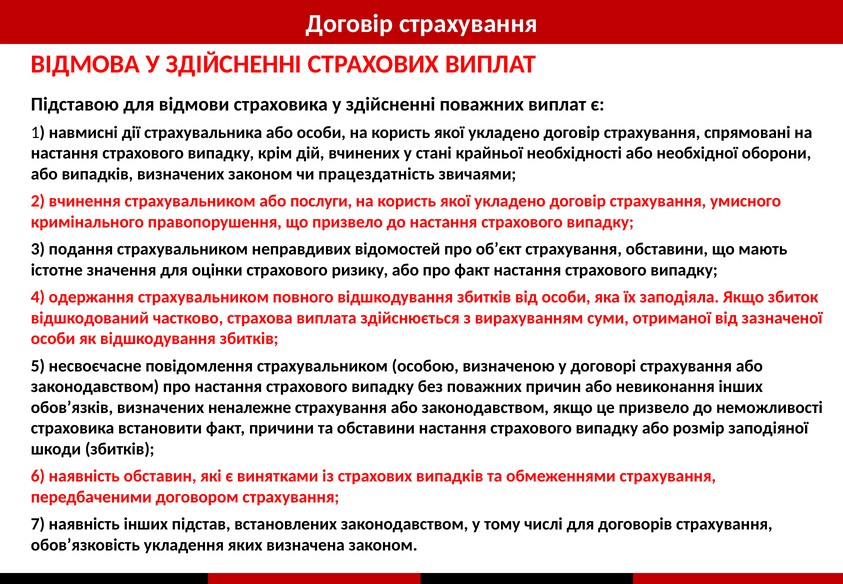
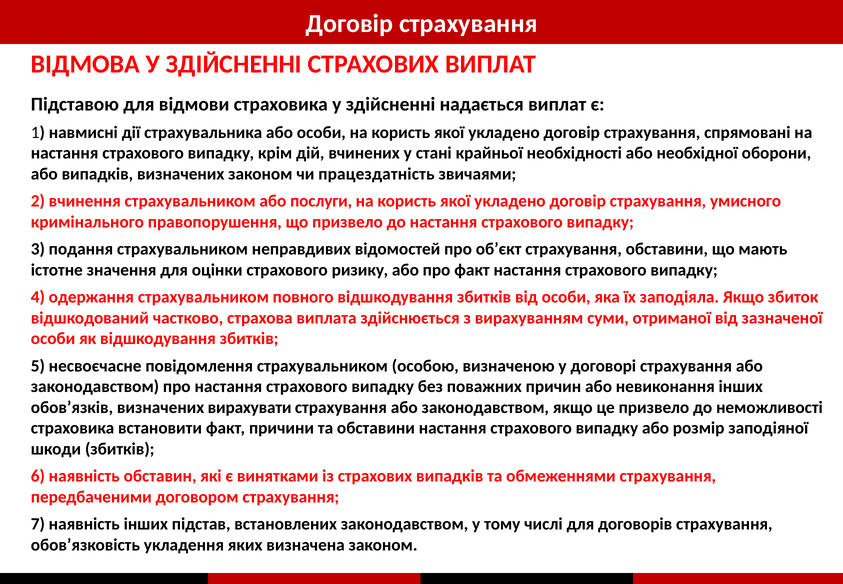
здійсненні поважних: поважних -> надається (482, 104)
неналежне: неналежне -> вирахувати (250, 407)
